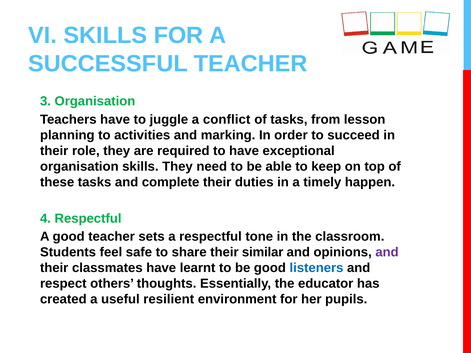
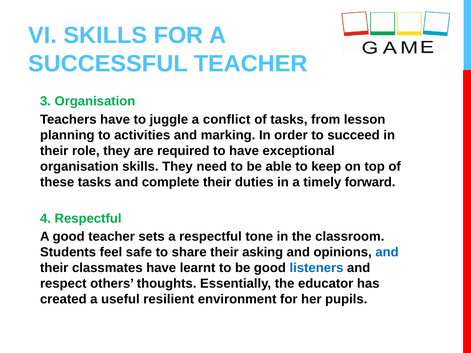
happen: happen -> forward (370, 182)
similar: similar -> asking (263, 252)
and colour: purple -> blue (387, 252)
